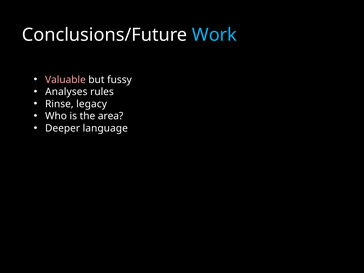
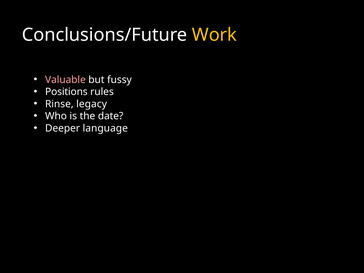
Work colour: light blue -> yellow (214, 35)
Analyses: Analyses -> Positions (66, 92)
area: area -> date (111, 116)
